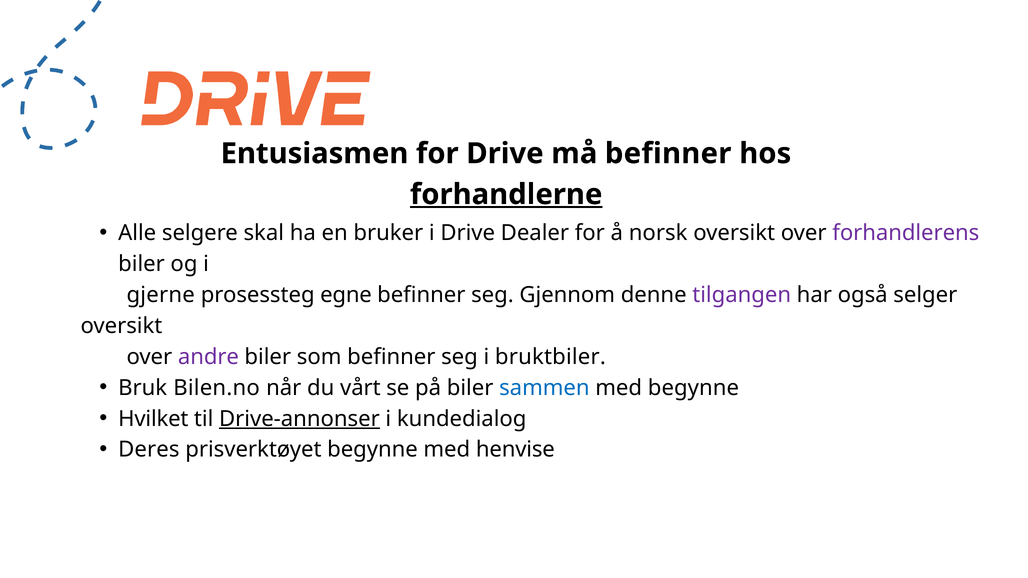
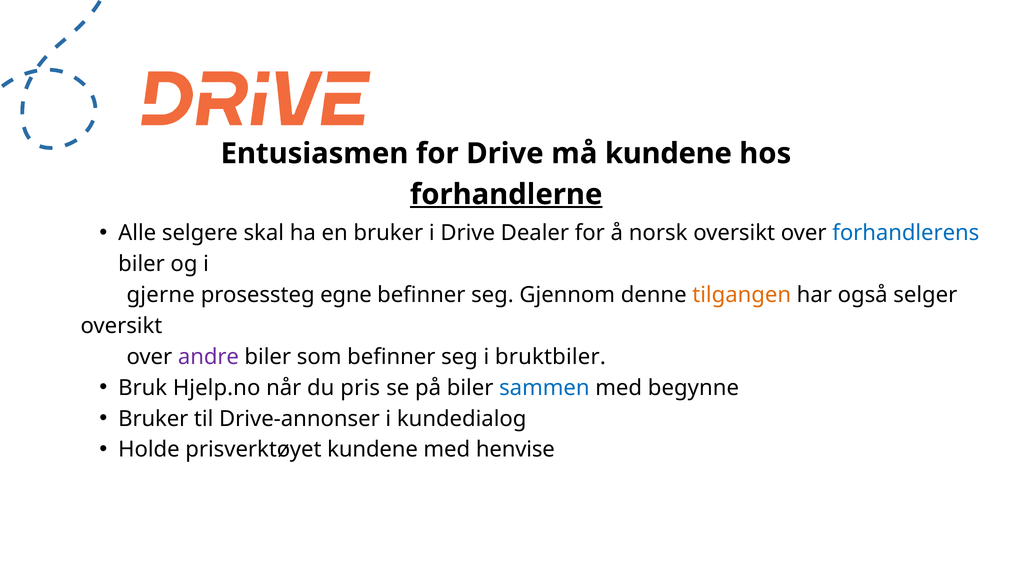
må befinner: befinner -> kundene (668, 154)
forhandlerens colour: purple -> blue (906, 233)
tilgangen colour: purple -> orange (742, 295)
Bilen.no: Bilen.no -> Hjelp.no (217, 388)
vårt: vårt -> pris (360, 388)
Hvilket: Hvilket -> Bruker (153, 419)
Drive-annonser underline: present -> none (299, 419)
Deres: Deres -> Holde (149, 450)
prisverktøyet begynne: begynne -> kundene (373, 450)
